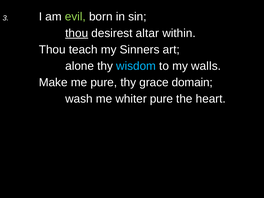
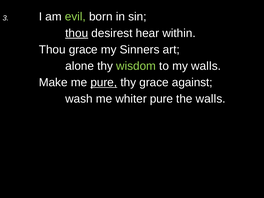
altar: altar -> hear (147, 33)
Thou teach: teach -> grace (83, 50)
wisdom colour: light blue -> light green (136, 66)
pure underline: none -> present (104, 82)
domain: domain -> against (192, 82)
the heart: heart -> walls (211, 99)
